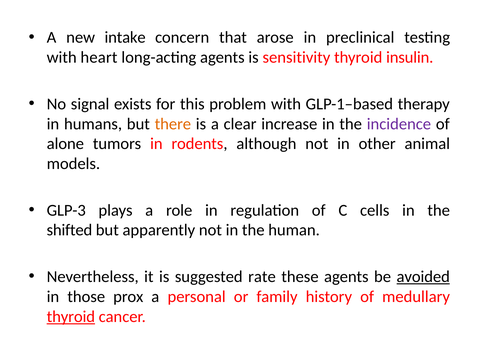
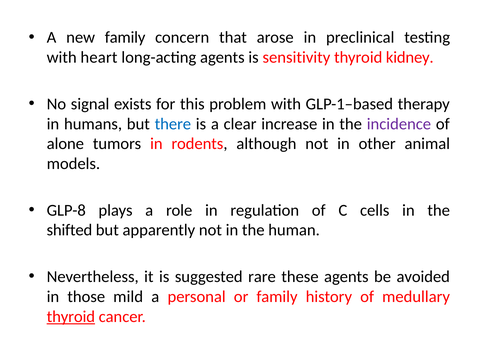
new intake: intake -> family (125, 37)
insulin: insulin -> kidney (410, 57)
there colour: orange -> blue (173, 124)
GLP-3: GLP-3 -> GLP-8 (66, 210)
rate: rate -> rare (262, 277)
avoided underline: present -> none (423, 277)
prox: prox -> mild (128, 297)
